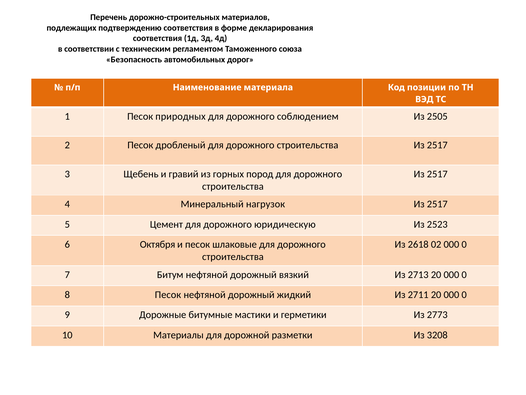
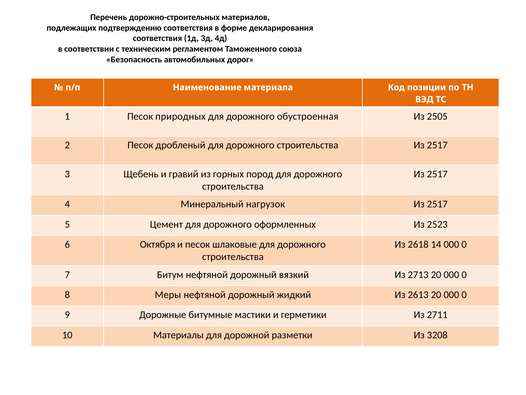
соблюдением: соблюдением -> обустроенная (308, 116)
юридическую: юридическую -> оформленных (285, 224)
02: 02 -> 14 (436, 244)
8 Песок: Песок -> Меры (168, 294)
2711: 2711 -> 2613 (418, 294)
2773: 2773 -> 2711 (437, 315)
